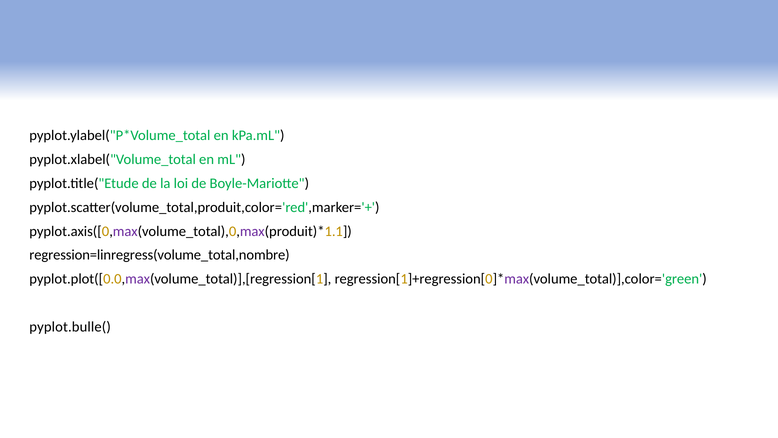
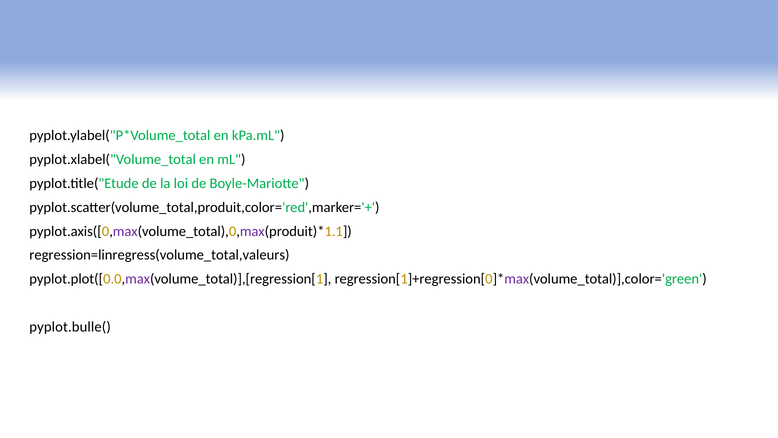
regression=linregress(volume_total,nombre: regression=linregress(volume_total,nombre -> regression=linregress(volume_total,valeurs (159, 255)
